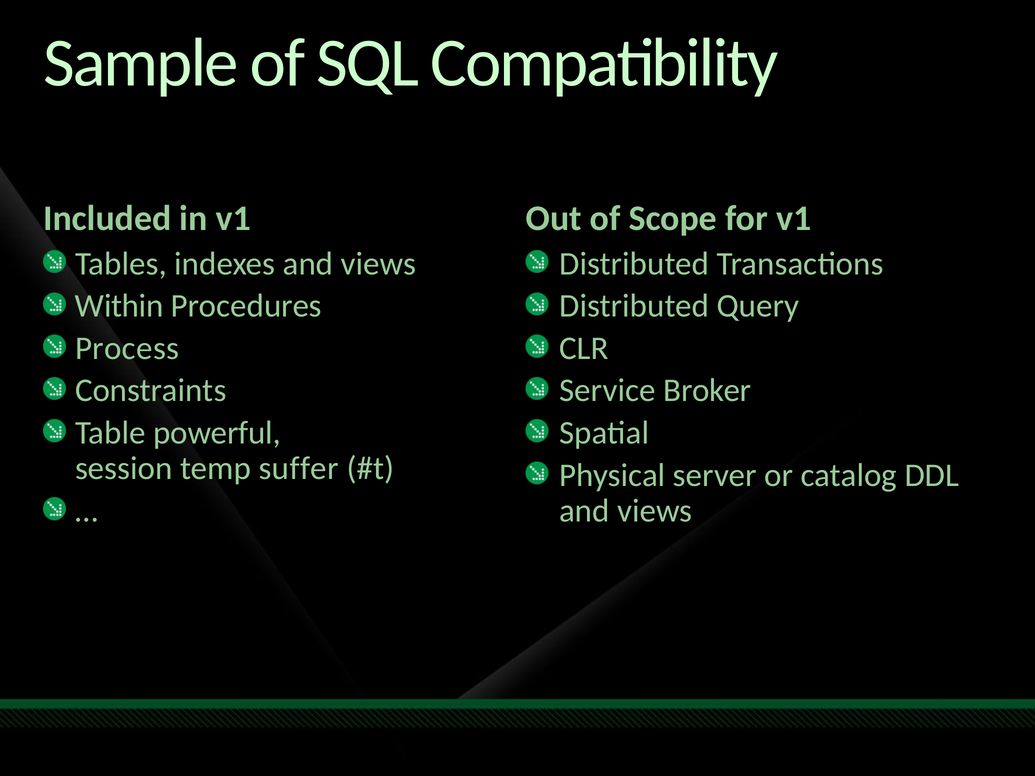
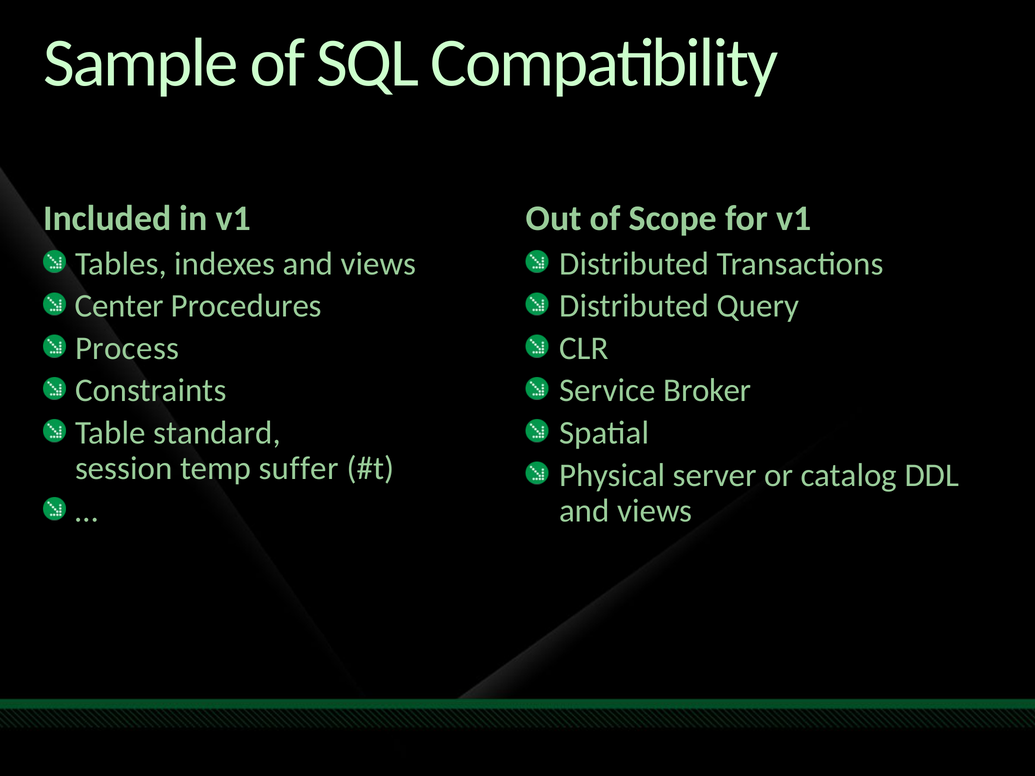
Within: Within -> Center (119, 306)
powerful: powerful -> standard (217, 433)
